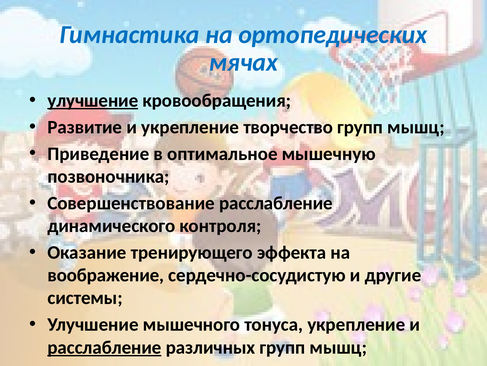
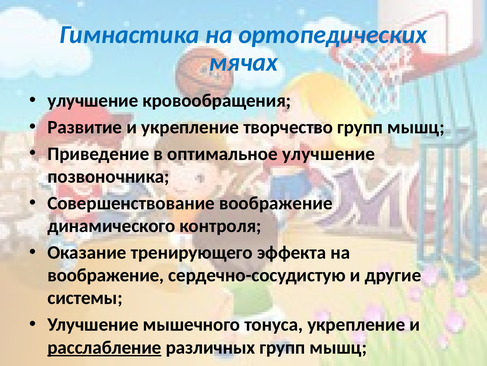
улучшение underline: present -> none (93, 100)
оптимальное мышечную: мышечную -> улучшение (329, 153)
Совершенствование расслабление: расслабление -> воображение (276, 203)
